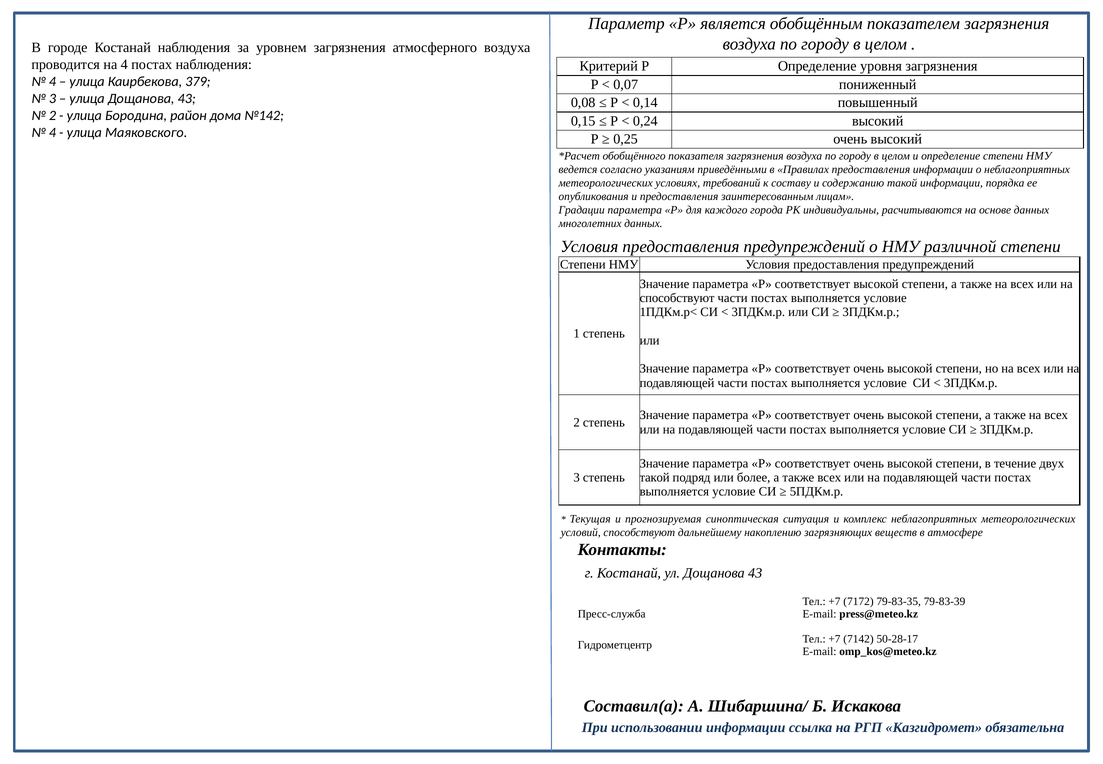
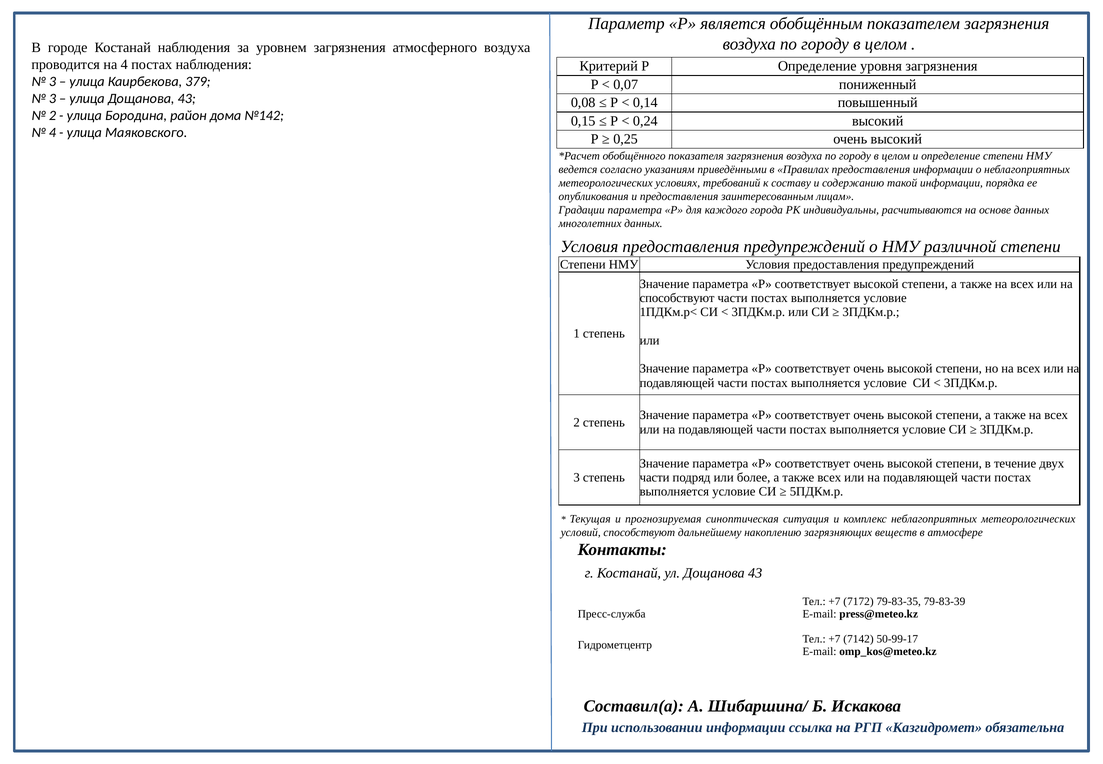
4: 4 -> 3 (52, 82)
такой: такой -> части (655, 477)
50-28-17: 50-28-17 -> 50-99-17 (897, 639)
